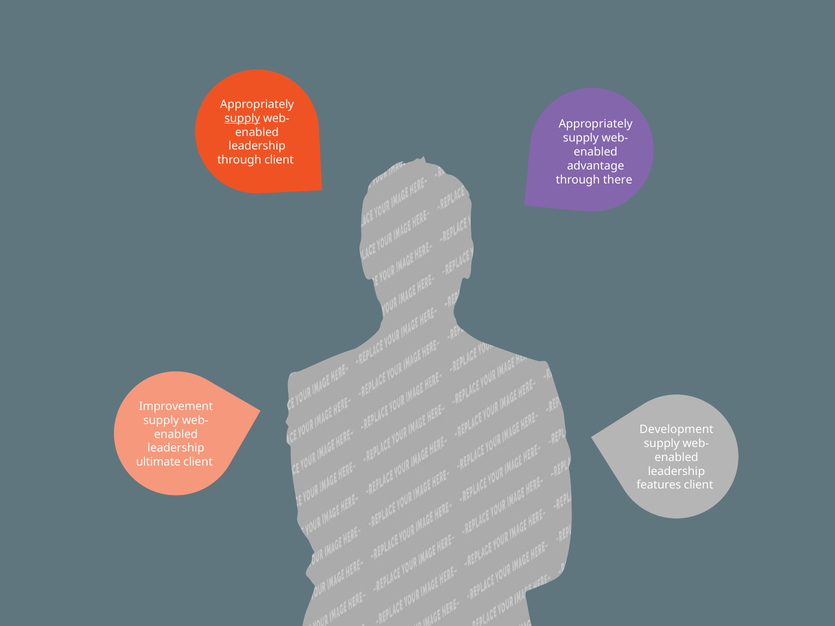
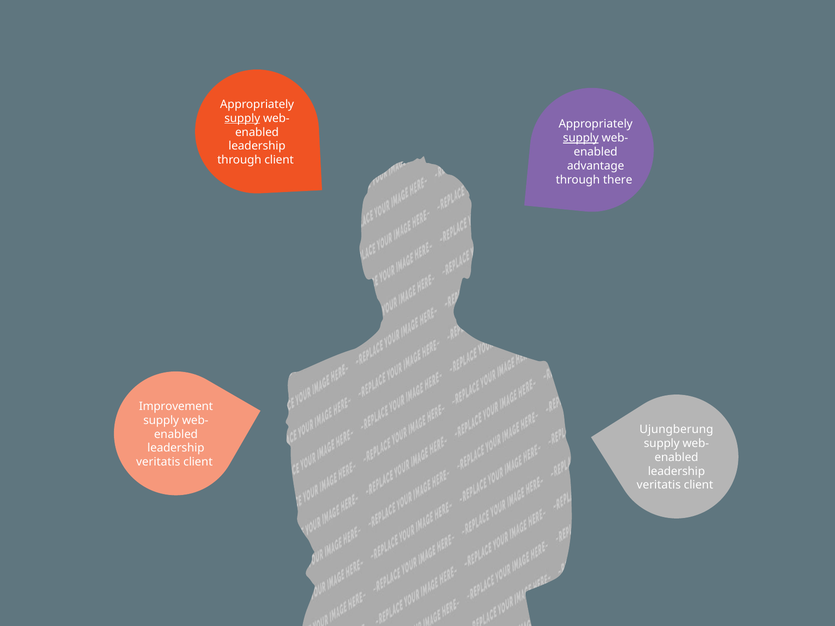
supply underline: none -> present (581, 138)
Development: Development -> Ujungberung (676, 430)
ultimate: ultimate -> veritatis (158, 462)
features: features -> veritatis (659, 485)
